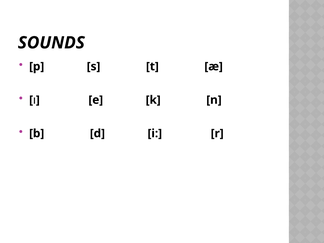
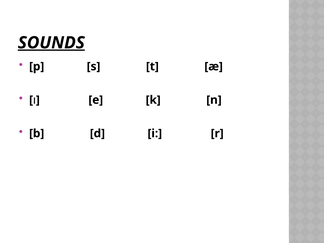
SOUNDS underline: none -> present (51, 43)
